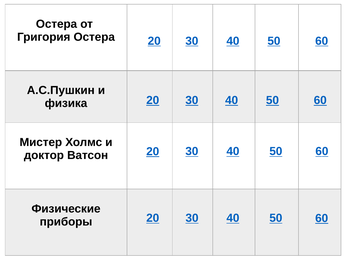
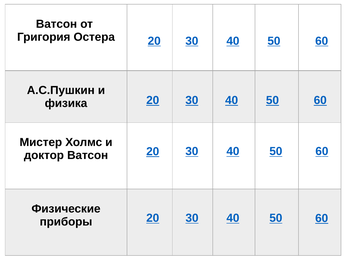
Остера: Остера -> Ватсон (56, 24)
